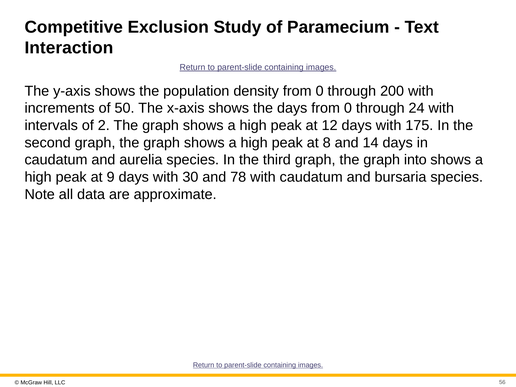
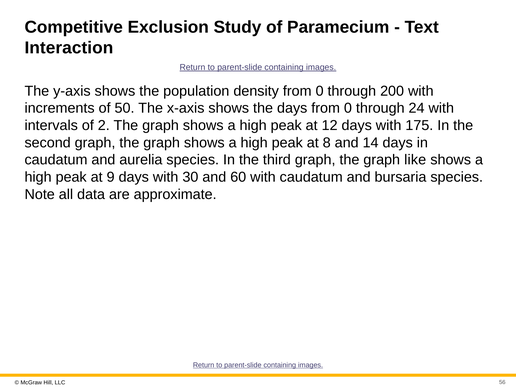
into: into -> like (415, 160)
78: 78 -> 60 (238, 177)
